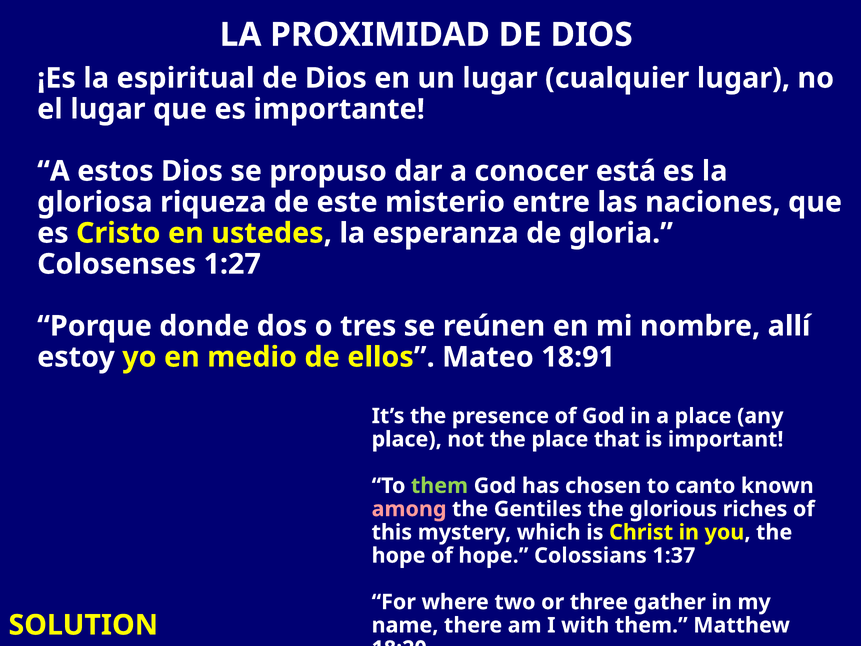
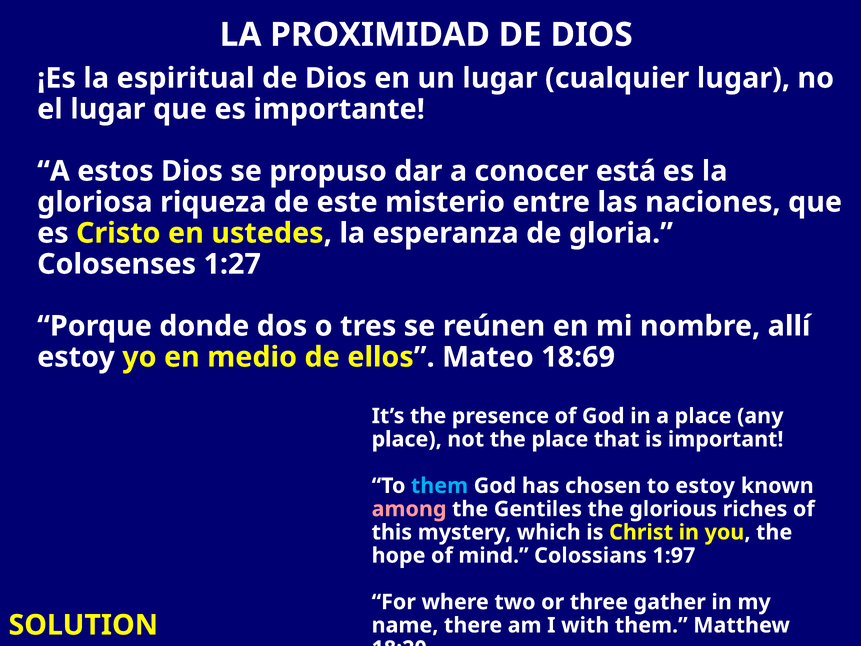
18:91: 18:91 -> 18:69 (578, 357)
them colour: light green -> light blue (439, 486)
to canto: canto -> estoy (705, 486)
of hope: hope -> mind (493, 555)
1:37: 1:37 -> 1:97 (674, 555)
